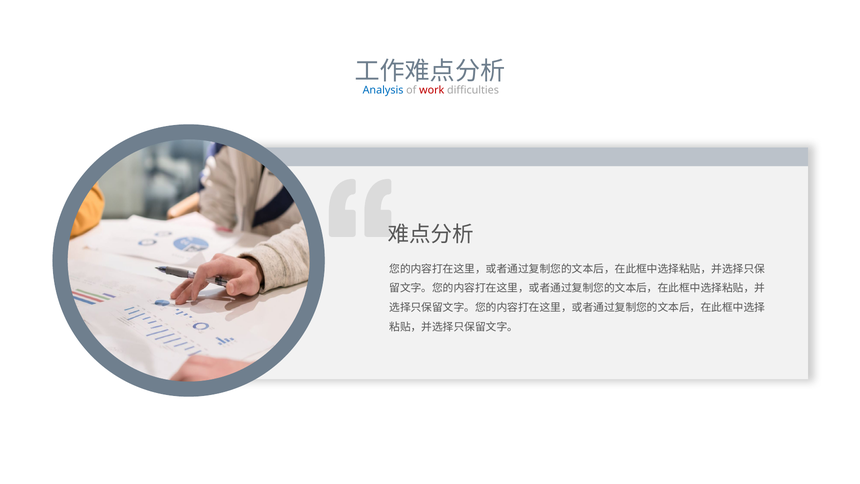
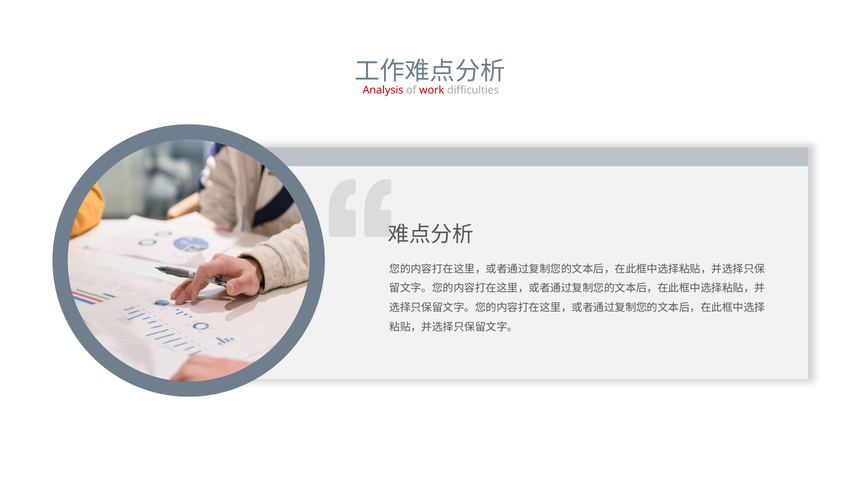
Analysis colour: blue -> red (383, 90)
